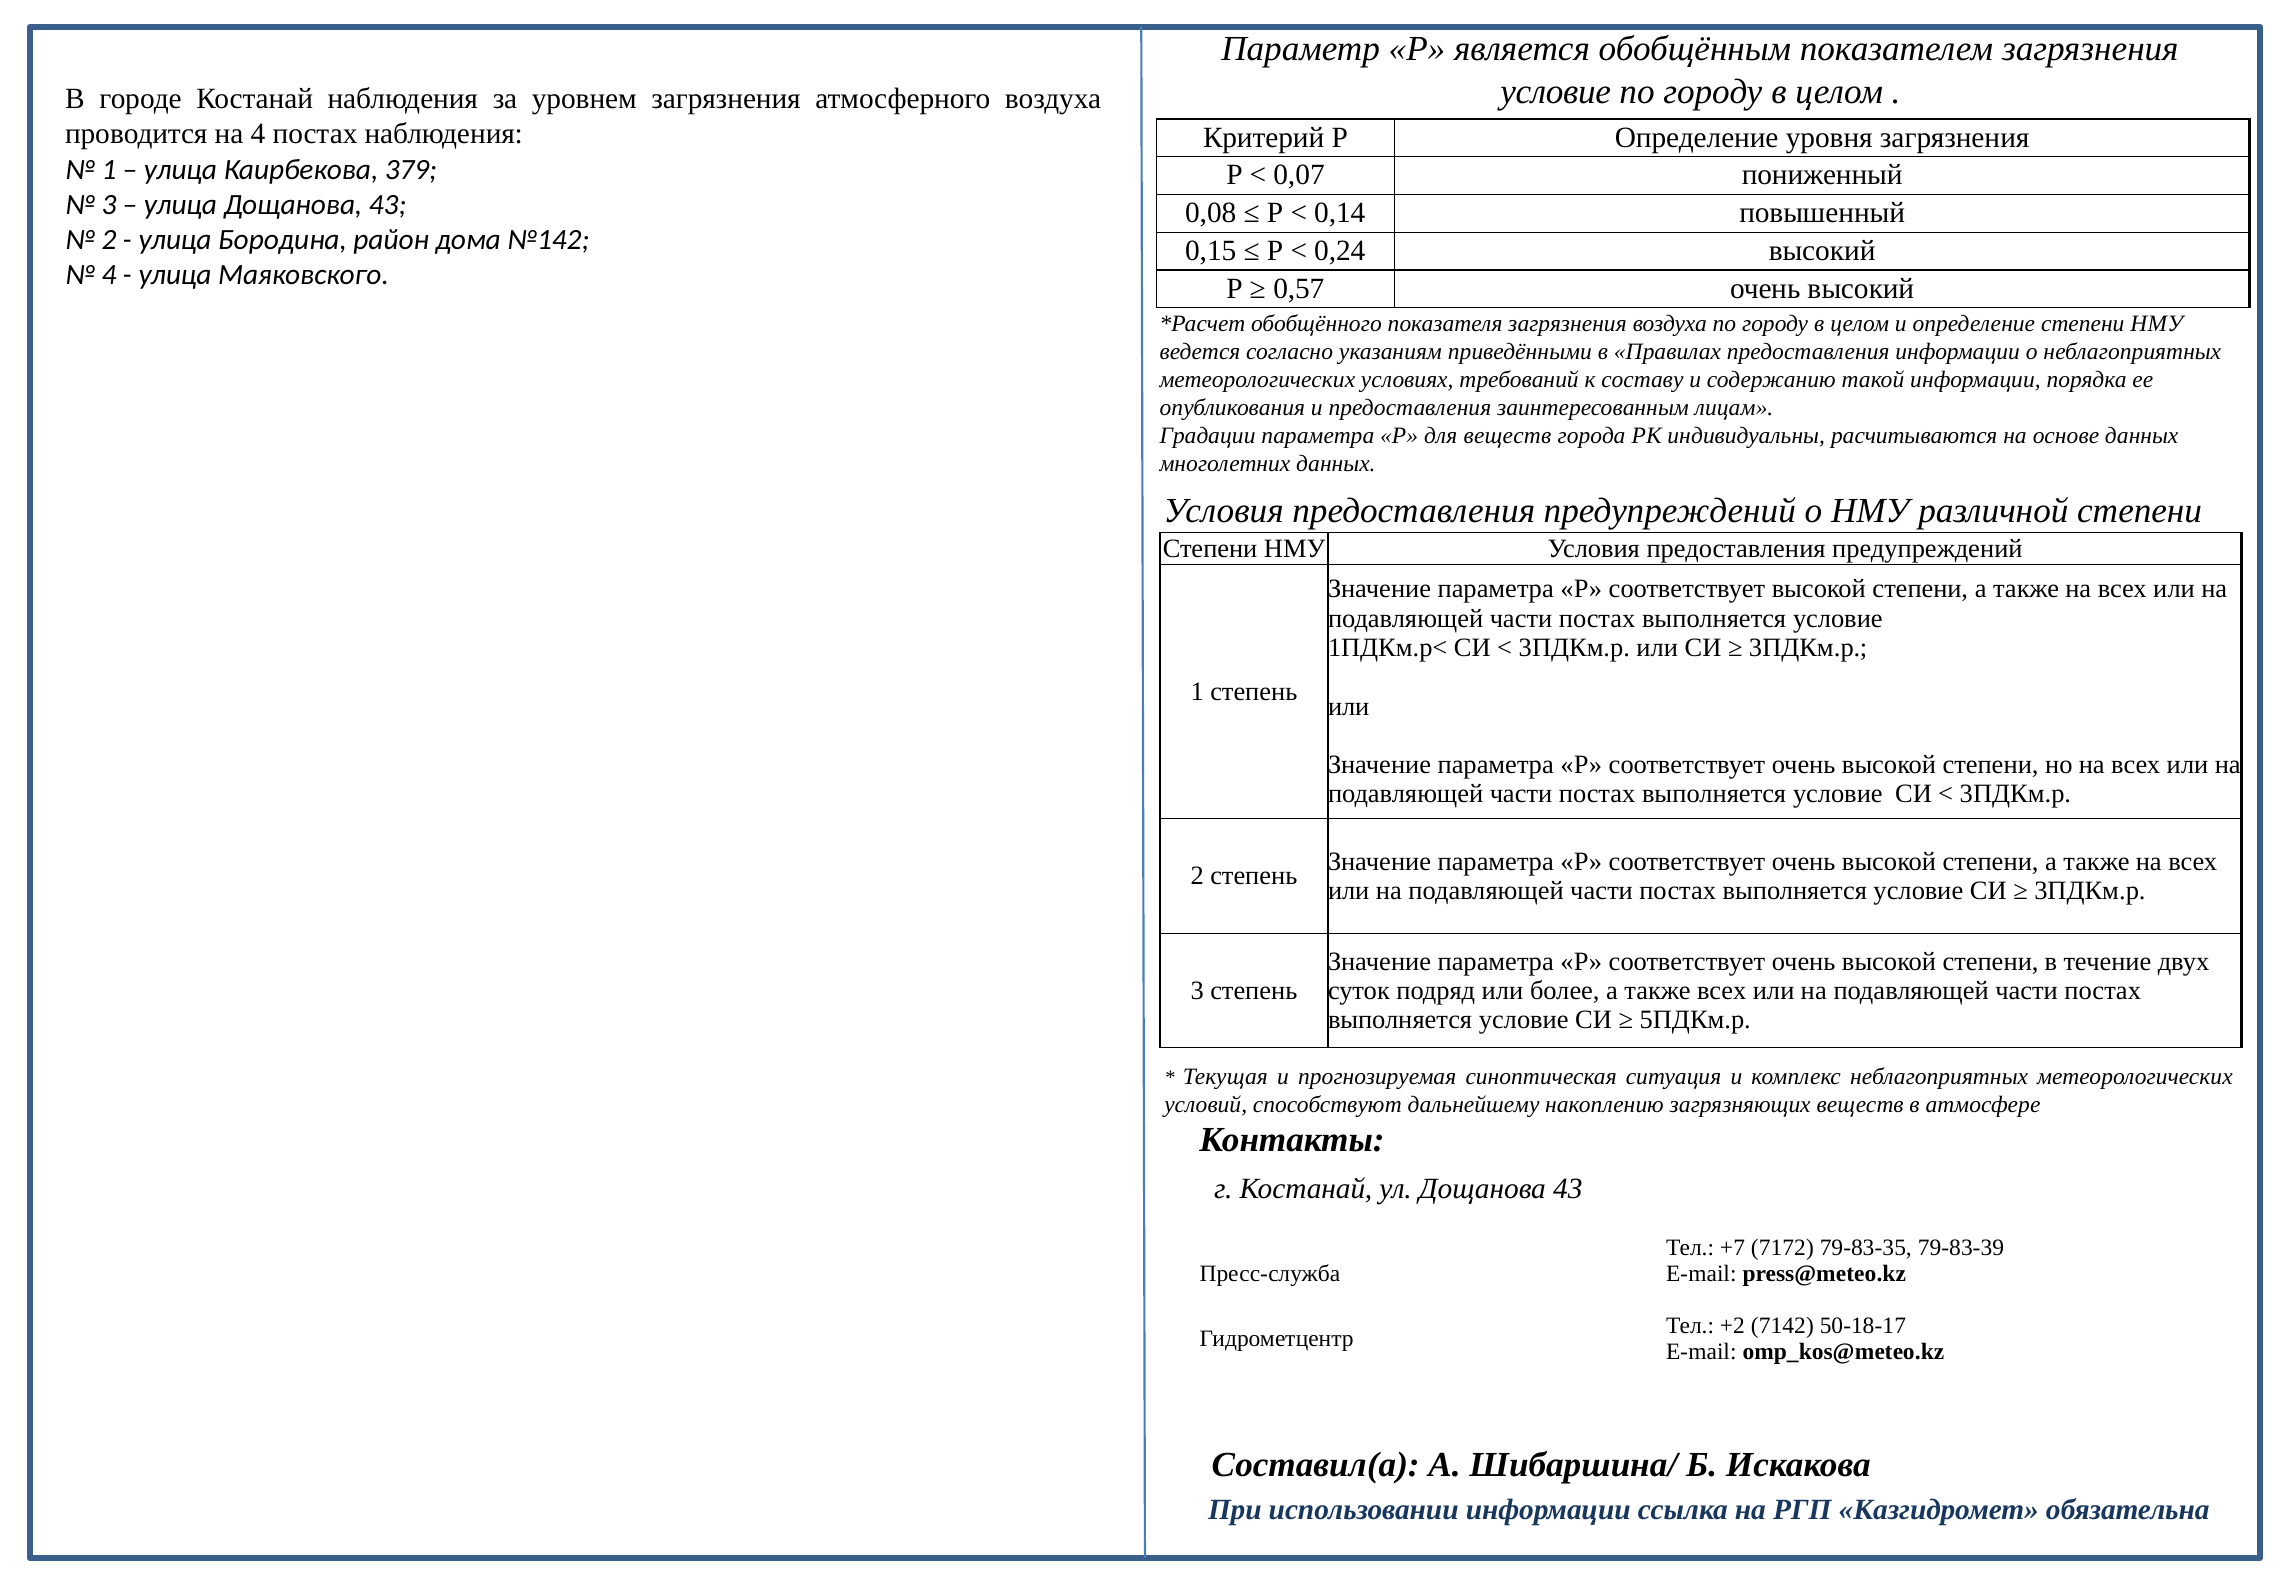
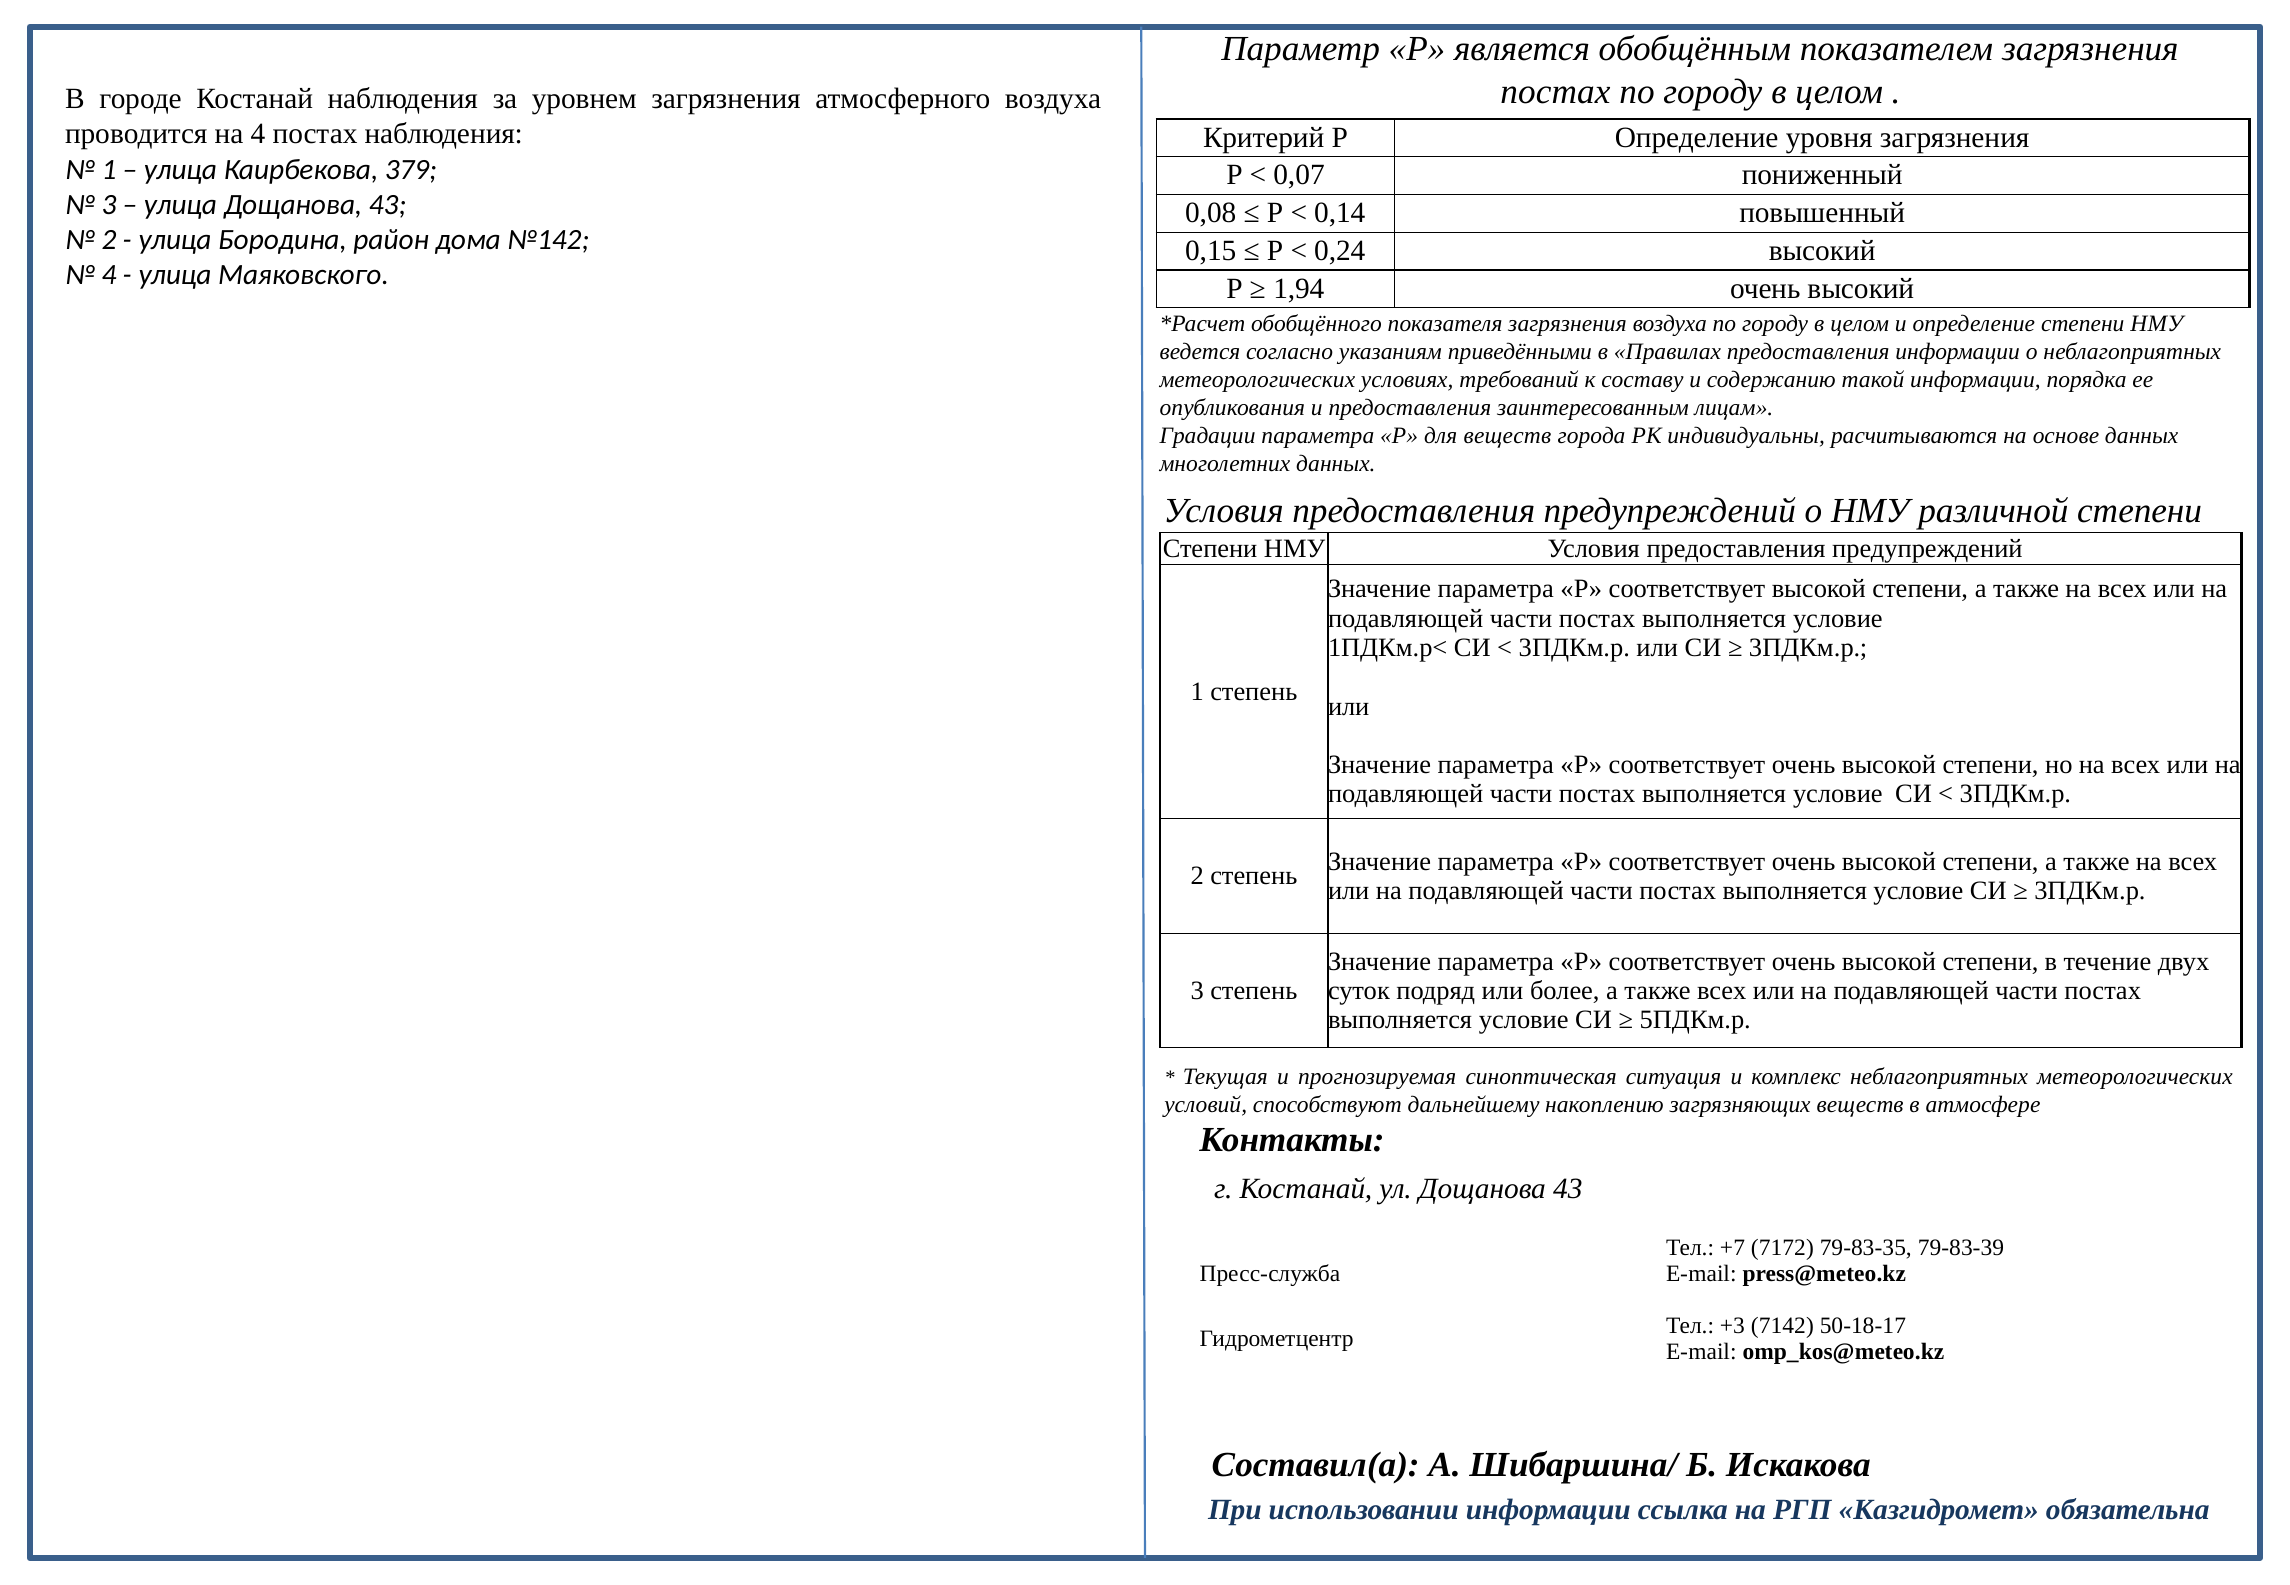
условие: условие -> постах (1555, 92)
0,57: 0,57 -> 1,94 (1299, 289)
+2: +2 -> +3 (1732, 1326)
